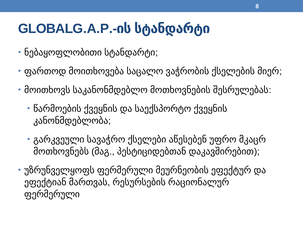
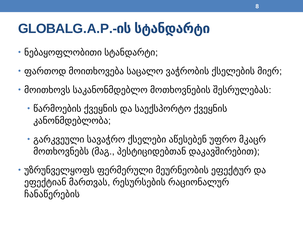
ფერმერული: ფერმერული -> ჩანაწერების (52, 195)
